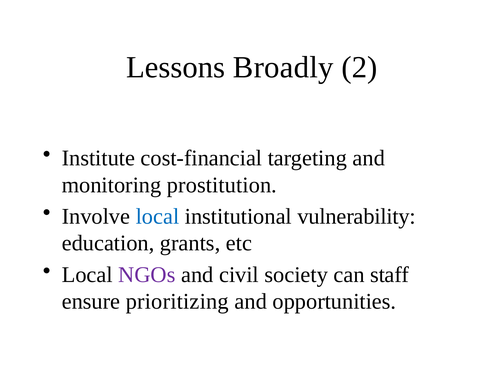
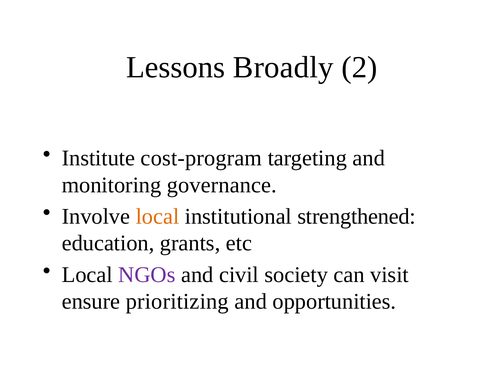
cost-financial: cost-financial -> cost-program (201, 158)
prostitution: prostitution -> governance (222, 185)
local colour: blue -> orange (158, 216)
vulnerability: vulnerability -> strengthened (357, 216)
staff: staff -> visit (390, 275)
